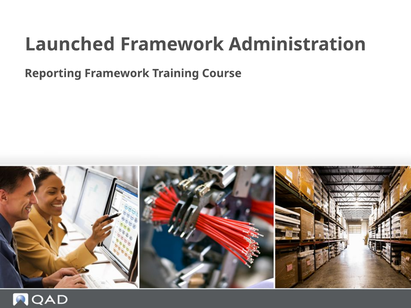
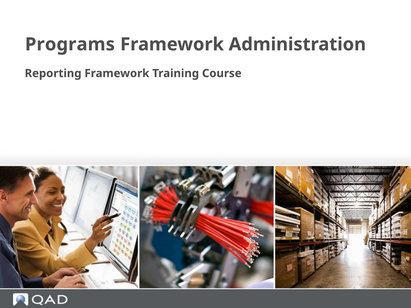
Launched: Launched -> Programs (70, 44)
